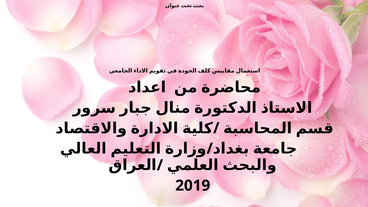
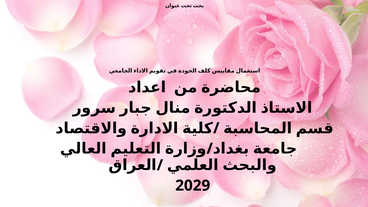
2019: 2019 -> 2029 (193, 186)
